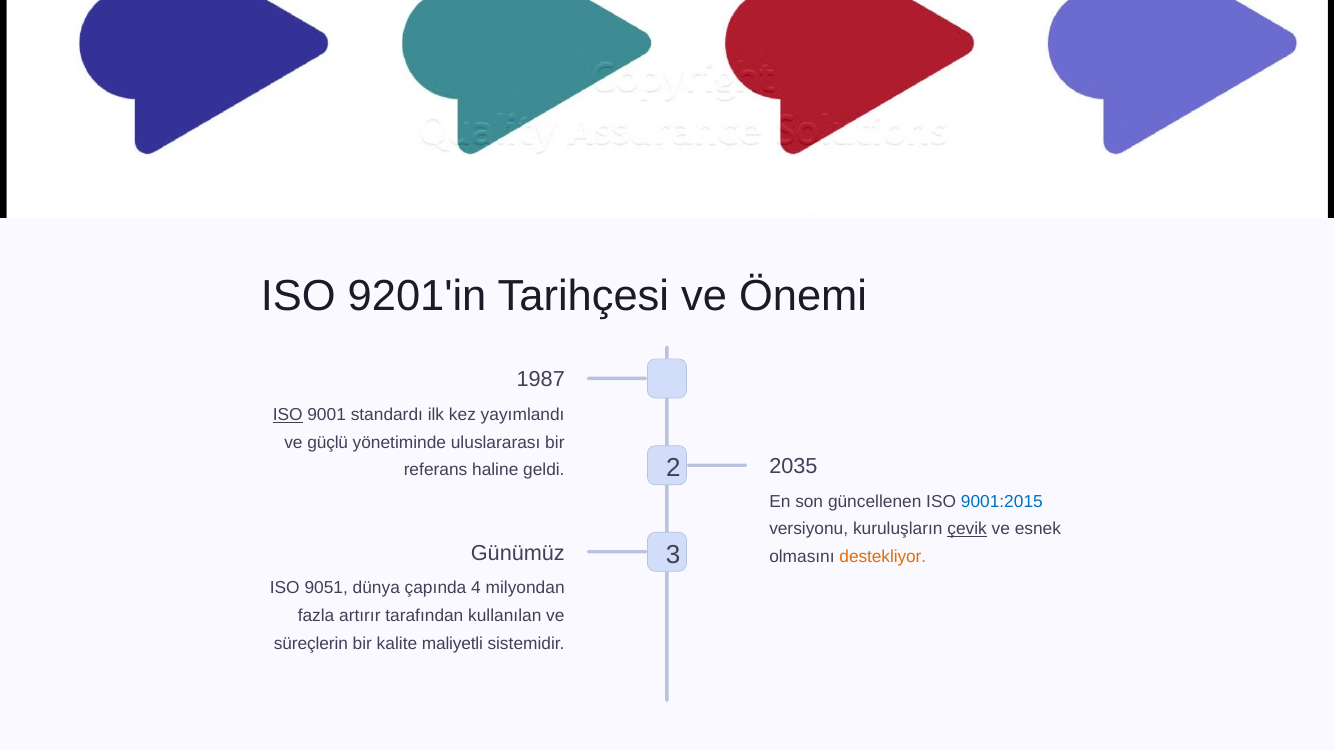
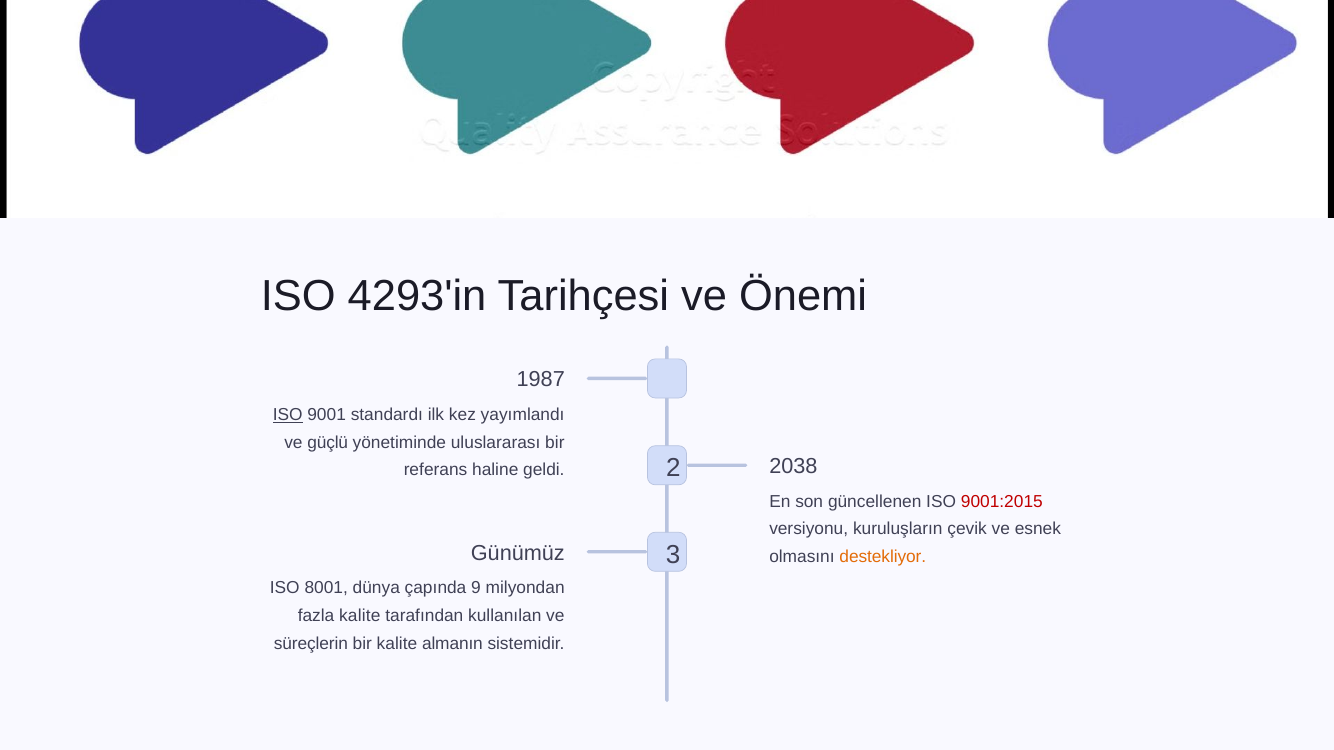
9201'in: 9201'in -> 4293'in (417, 296)
2035: 2035 -> 2038 (793, 467)
9001:2015 colour: blue -> red (1002, 502)
çevik underline: present -> none (967, 529)
9051: 9051 -> 8001 (326, 588)
4: 4 -> 9 (476, 588)
fazla artırır: artırır -> kalite (360, 616)
maliyetli: maliyetli -> almanın (452, 644)
